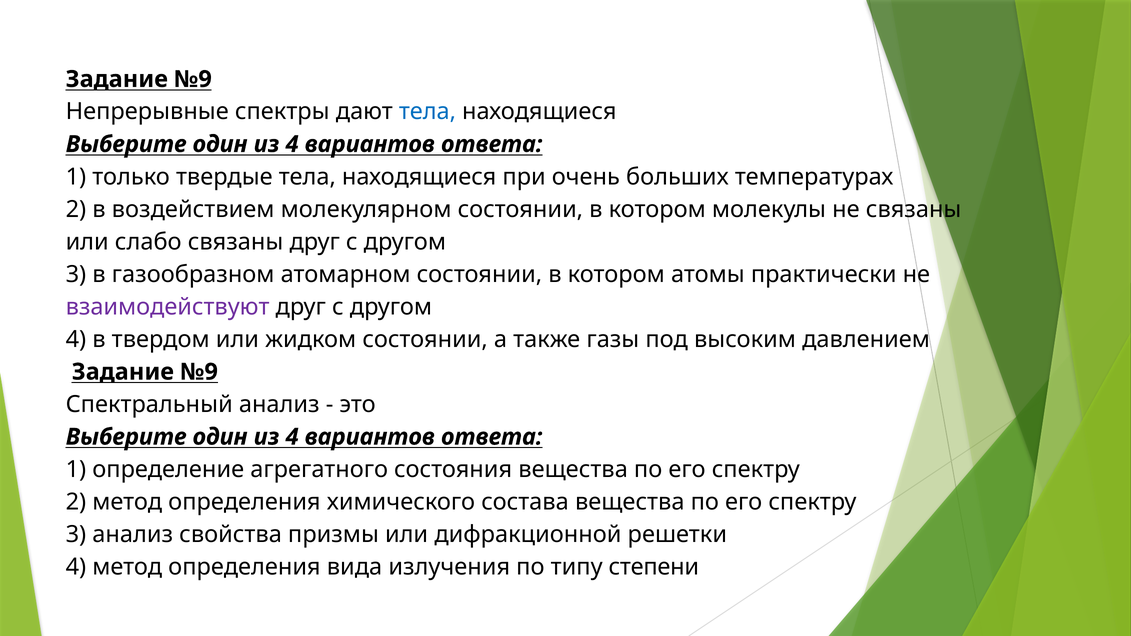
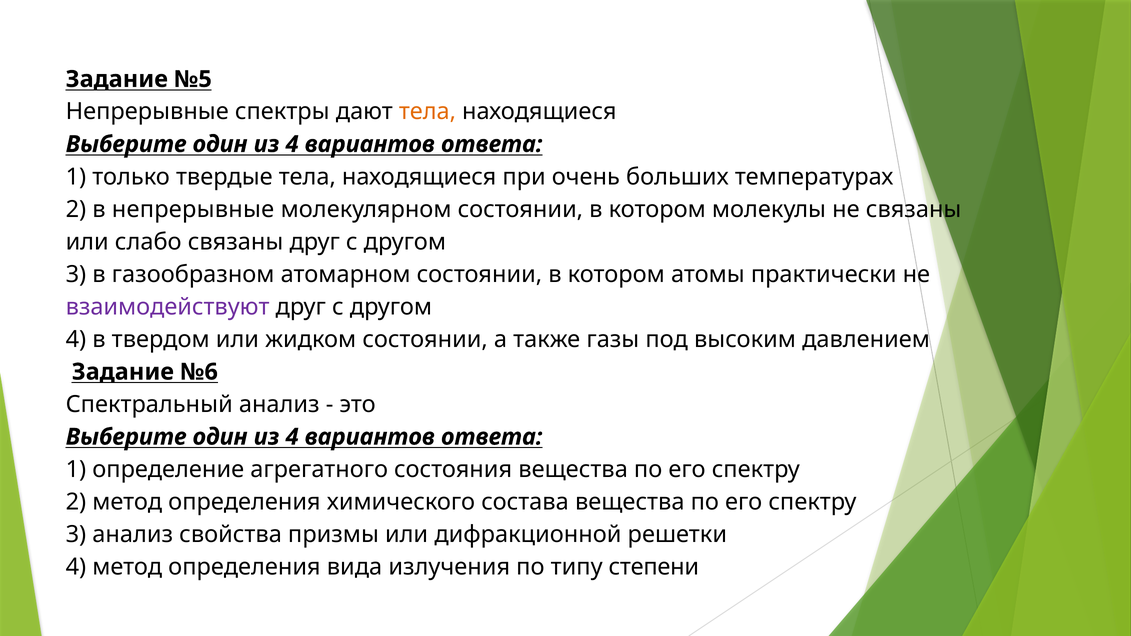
№9: №9 -> №5 (193, 79)
тела colour: blue -> orange (427, 112)
в воздействием: воздействием -> непрерывные (193, 209)
№9: №9 -> №6 (199, 372)
